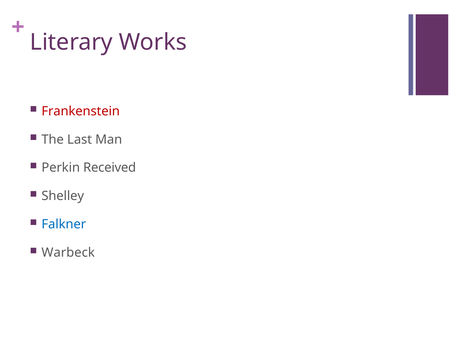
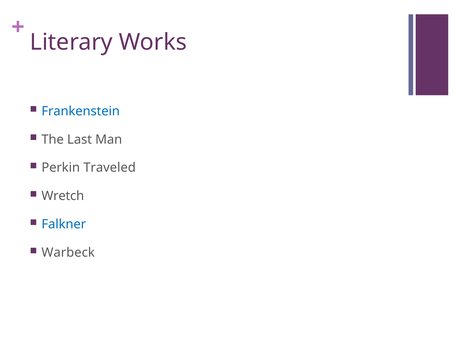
Frankenstein colour: red -> blue (81, 111)
Received: Received -> Traveled (110, 168)
Shelley: Shelley -> Wretch (63, 196)
